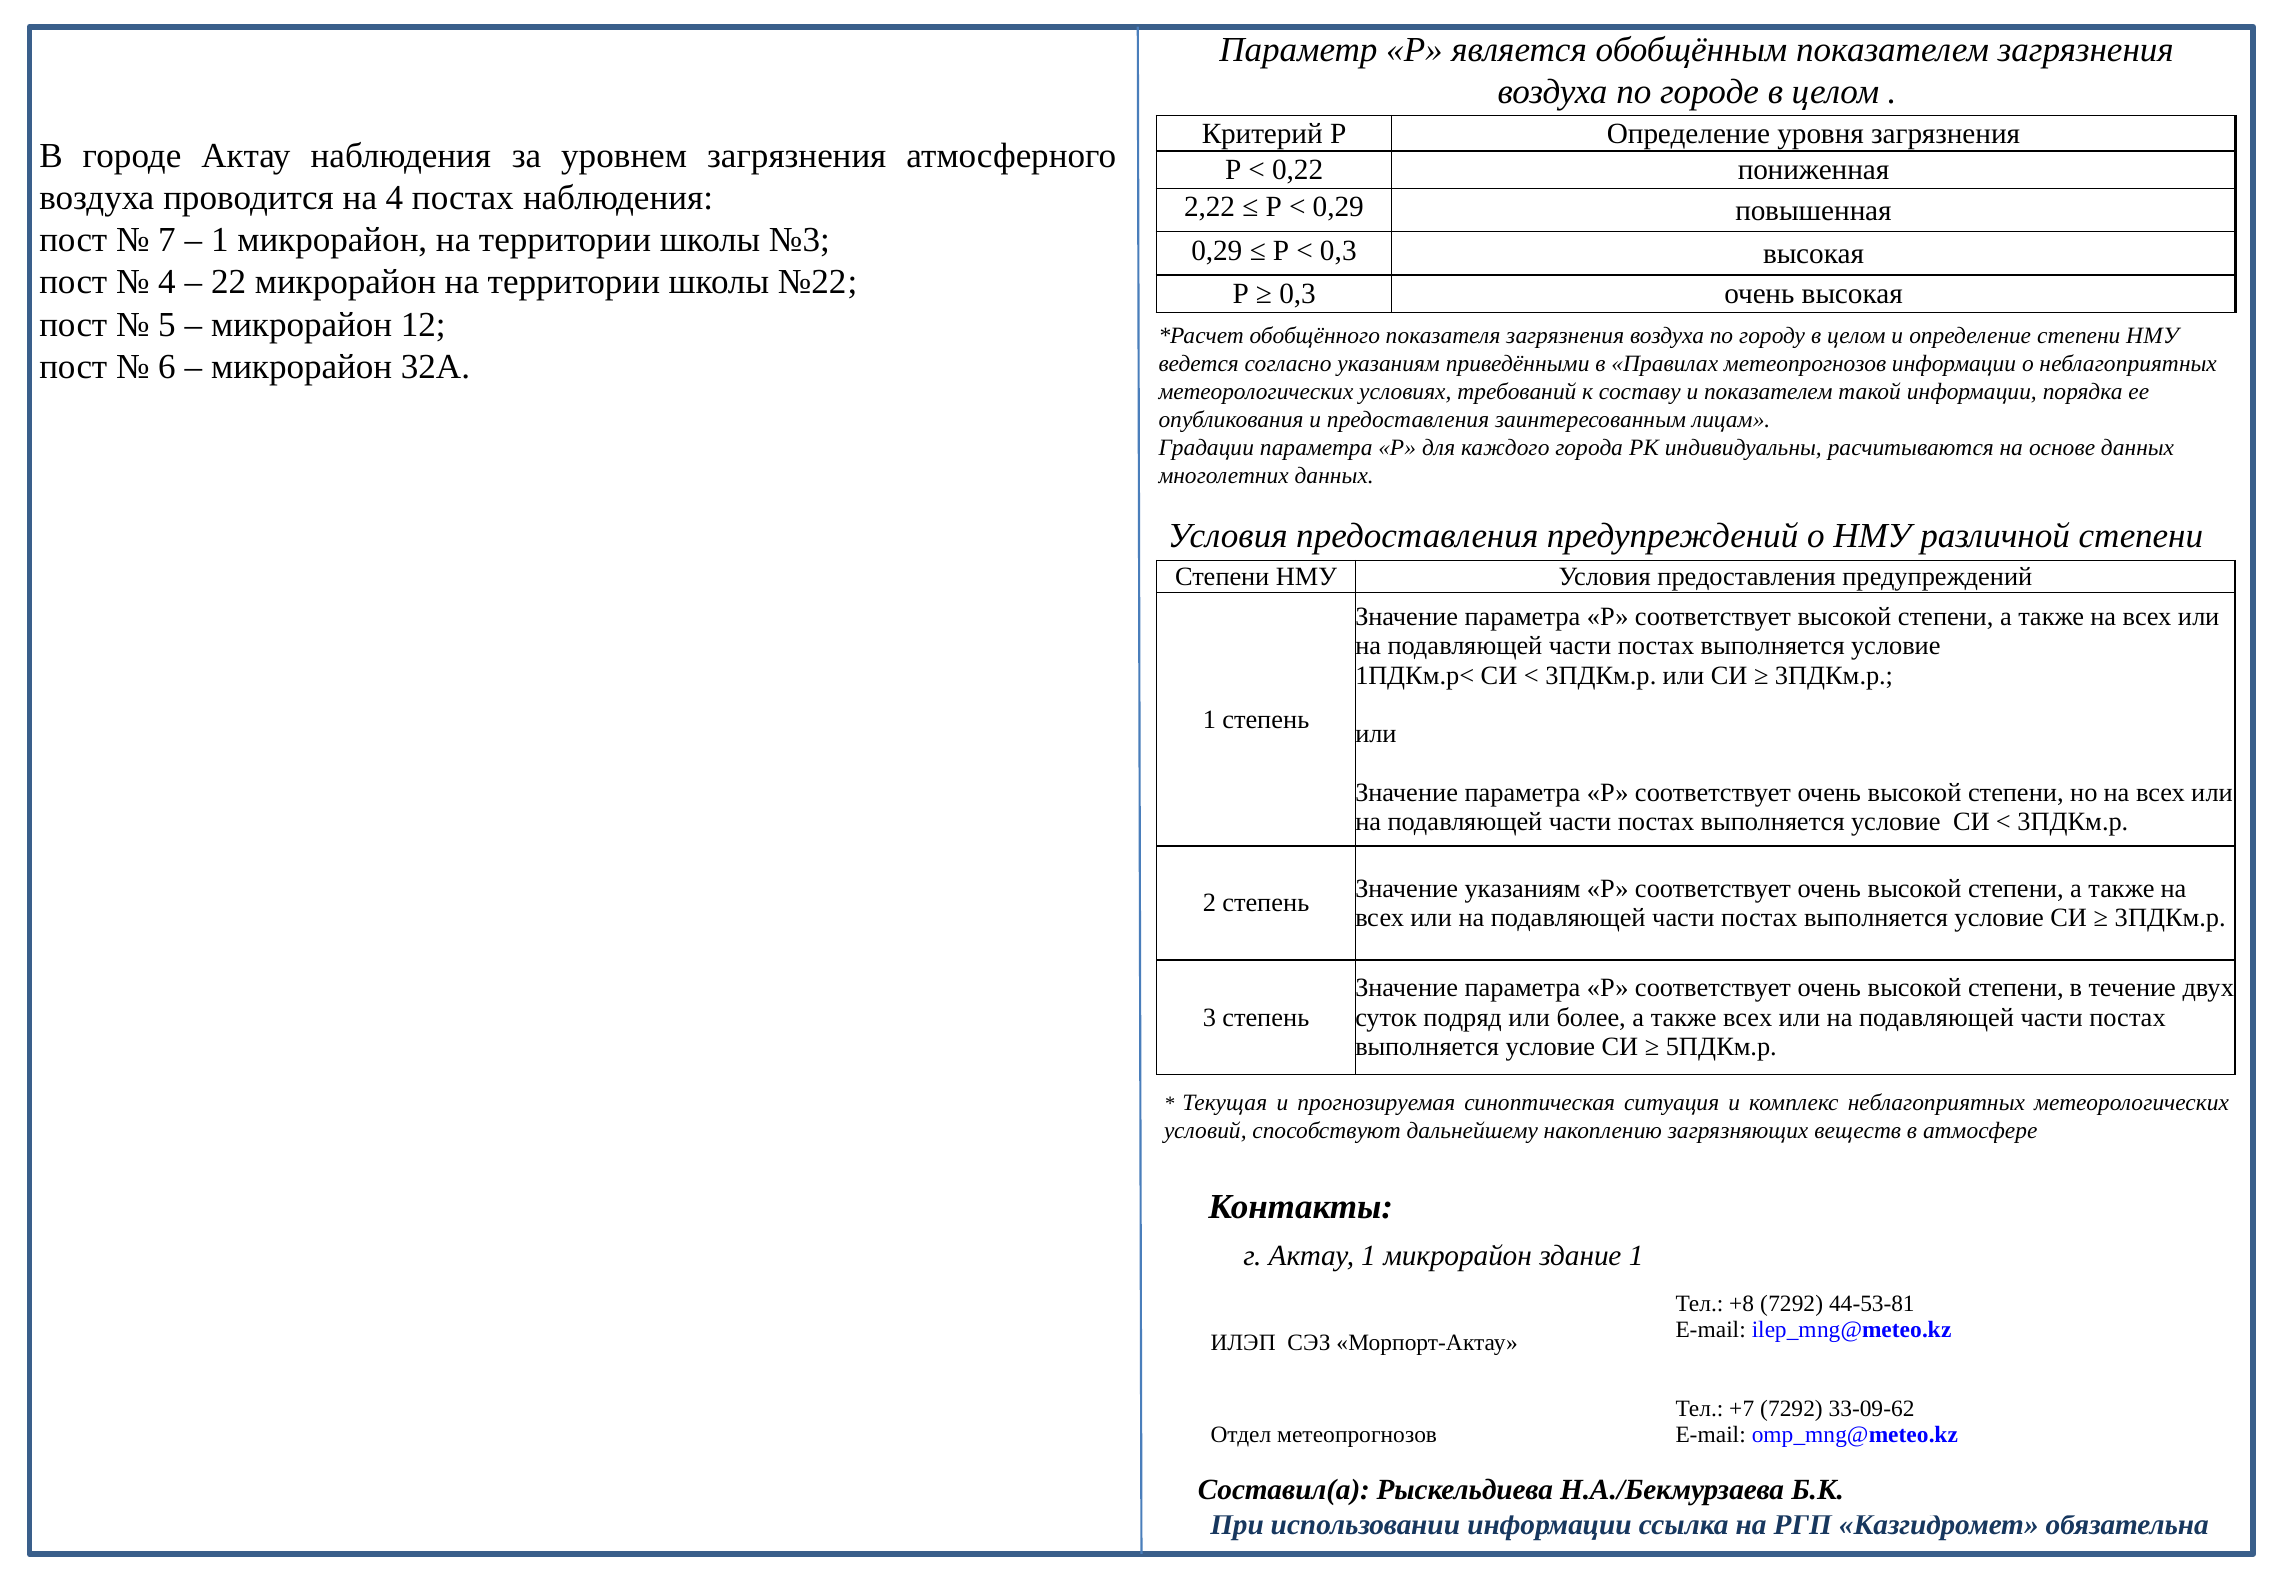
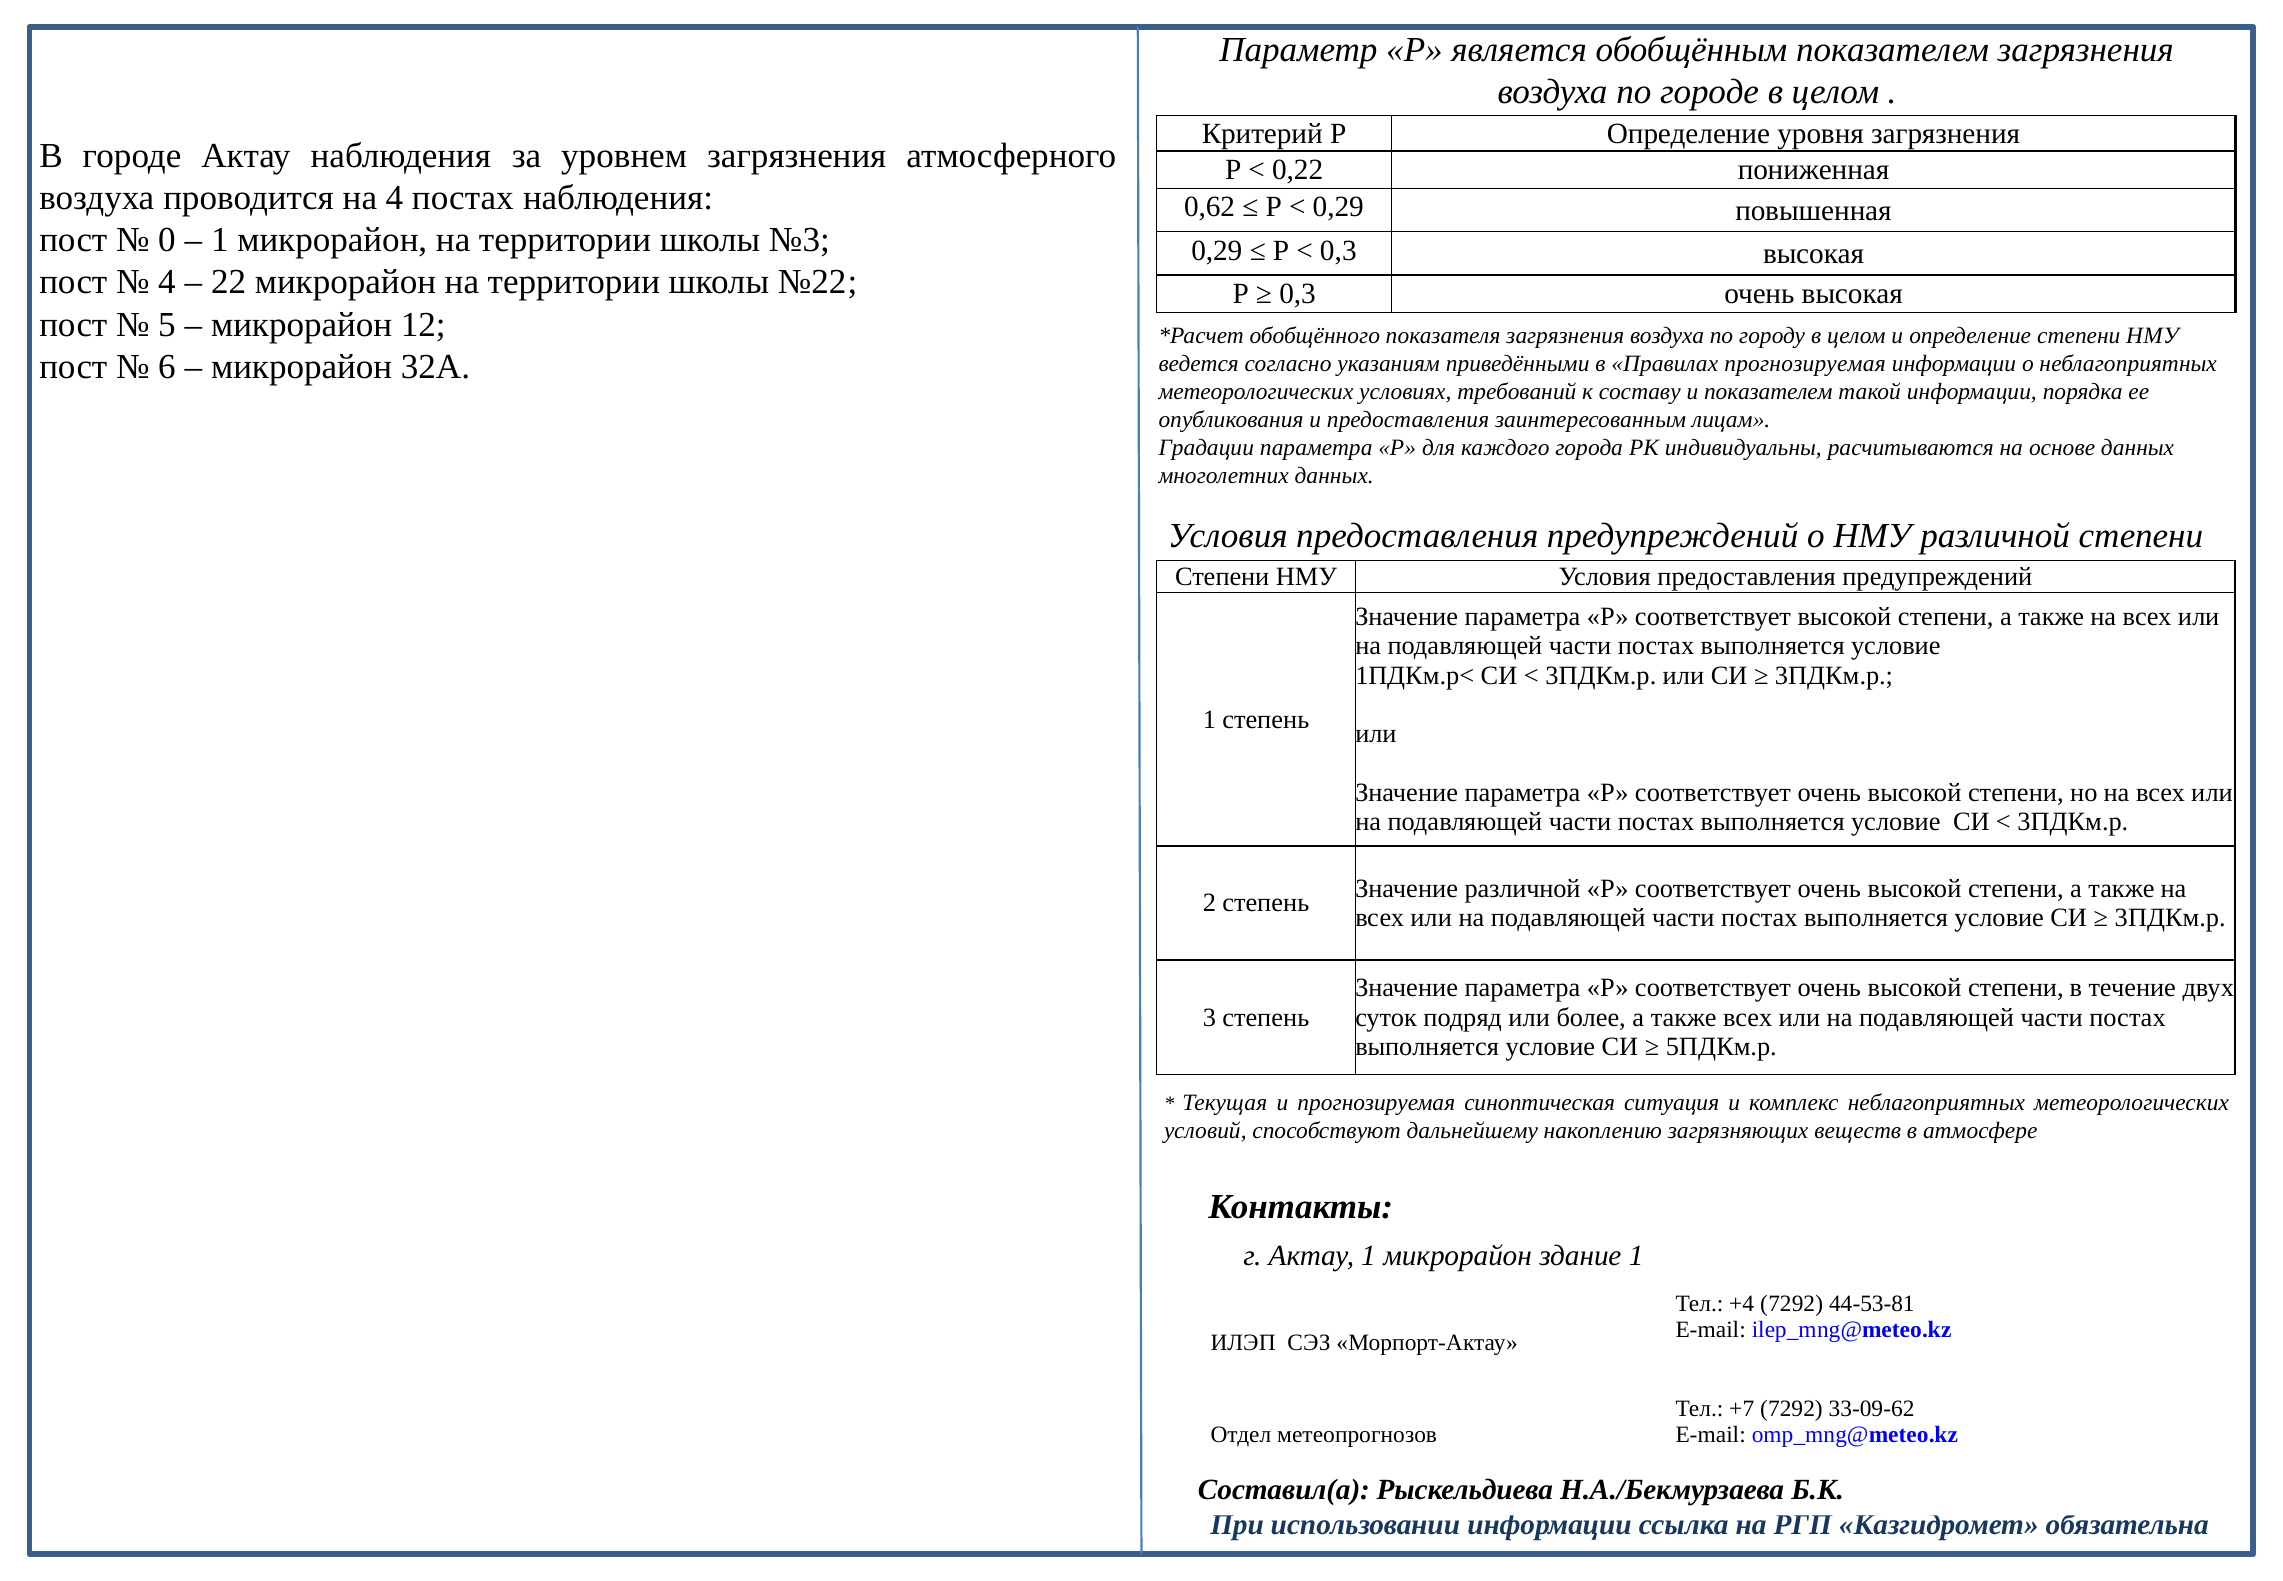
2,22: 2,22 -> 0,62 (1210, 207)
7: 7 -> 0 (167, 240)
Правилах метеопрогнозов: метеопрогнозов -> прогнозируемая (1805, 363)
Значение указаниям: указаниям -> различной (1523, 888)
+8: +8 -> +4 (1742, 1303)
